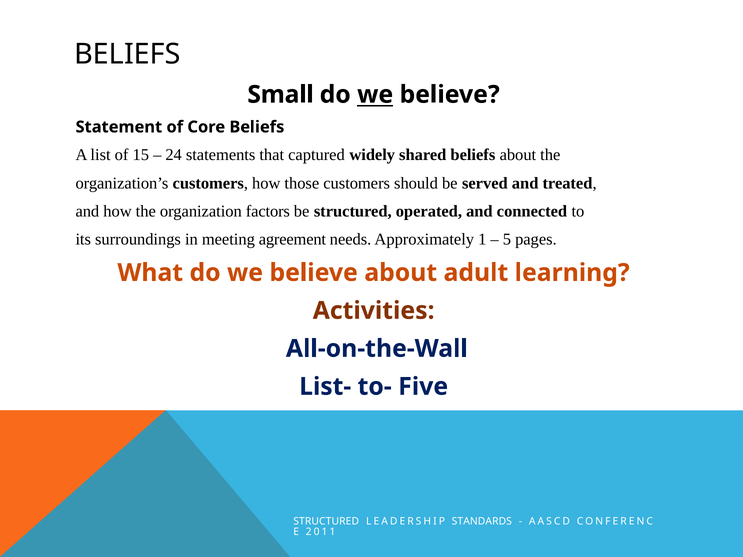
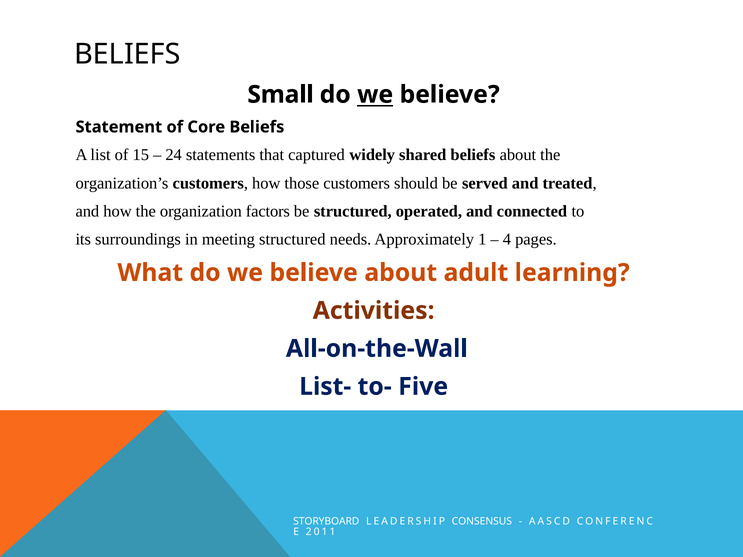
meeting agreement: agreement -> structured (292, 239)
5: 5 -> 4 (507, 239)
STRUCTURED: STRUCTURED -> STORYBOARD (326, 522)
STANDARDS: STANDARDS -> CONSENSUS (482, 522)
